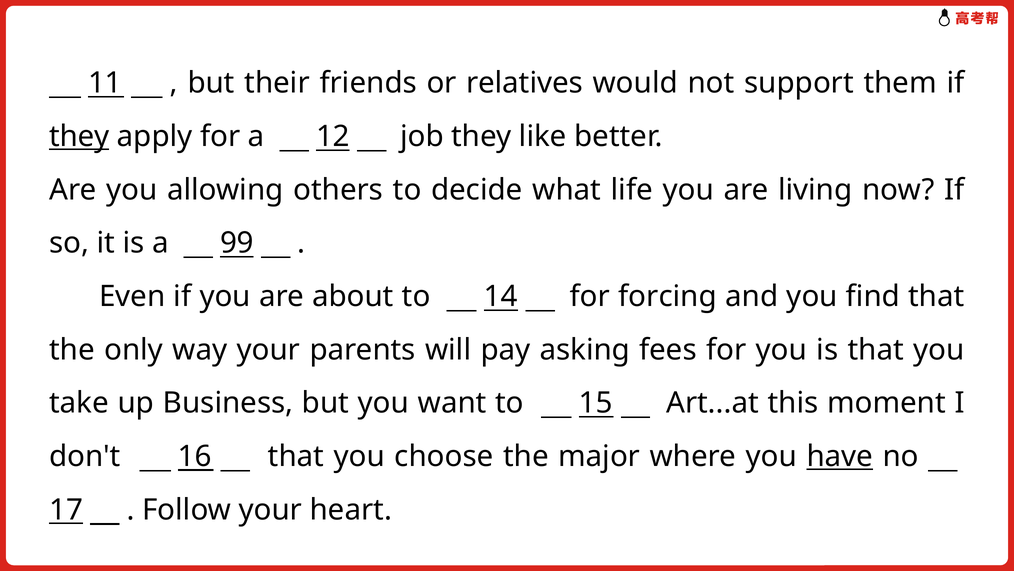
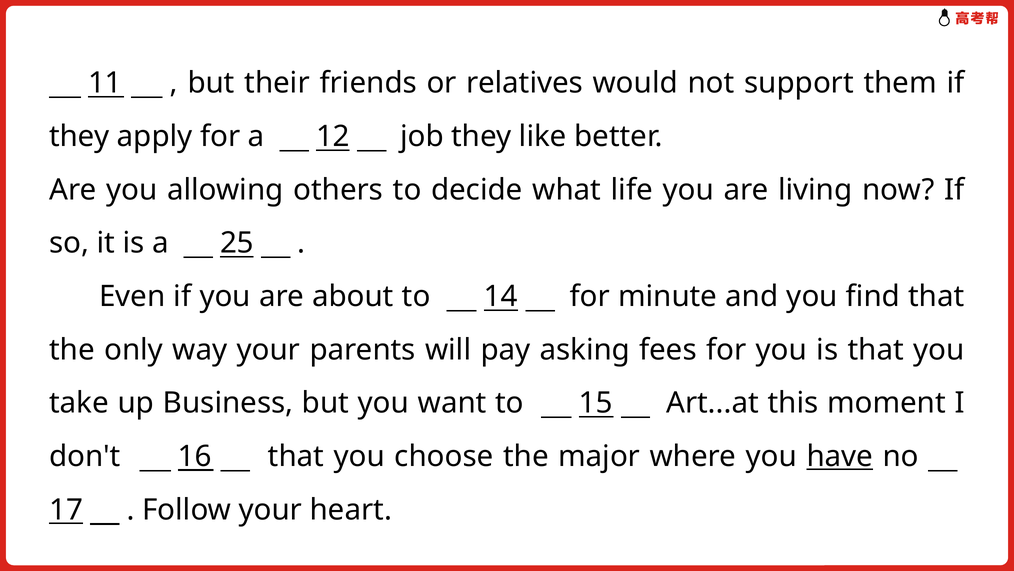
they underline: present -> none (79, 136)
99: 99 -> 25 (237, 243)
forcing: forcing -> minute (668, 296)
